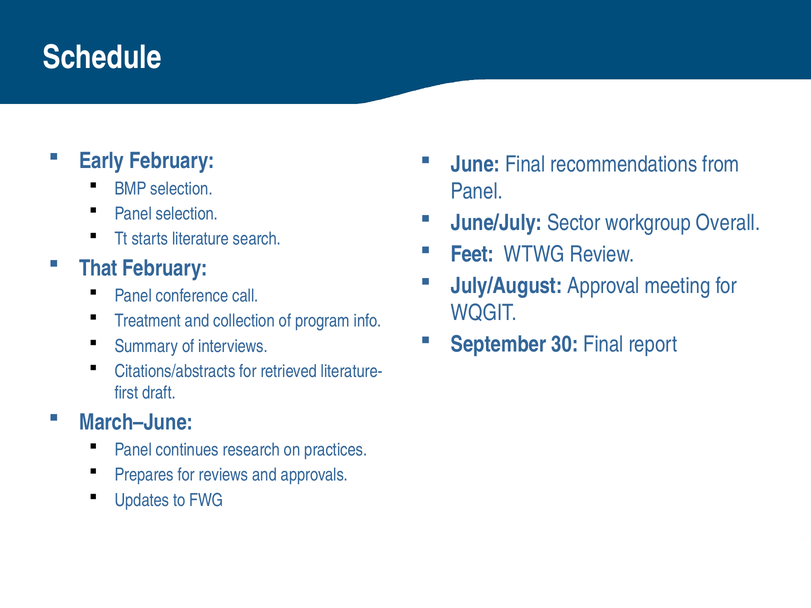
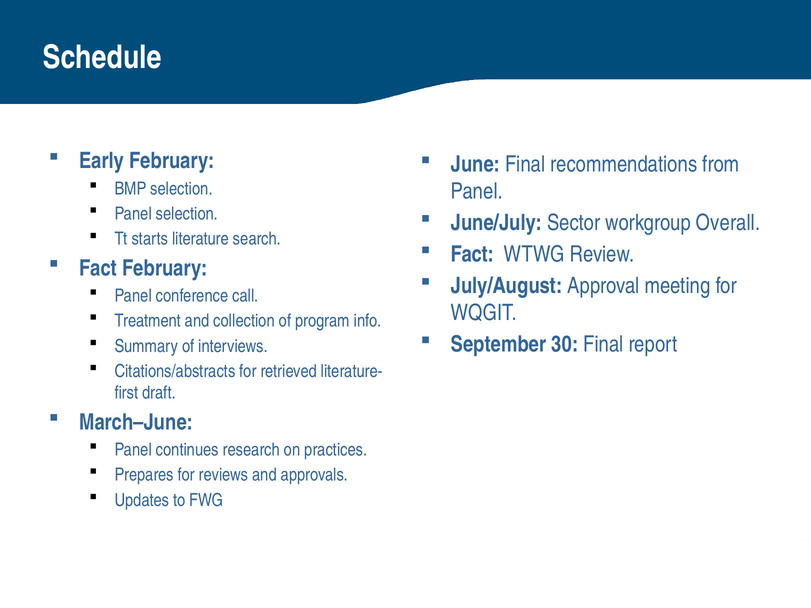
Feet: Feet -> Fact (472, 254)
That: That -> Fact (98, 268)
